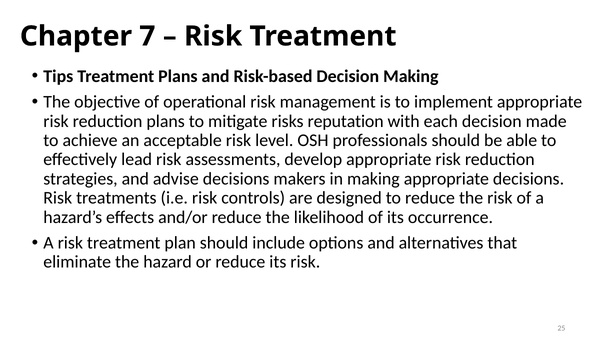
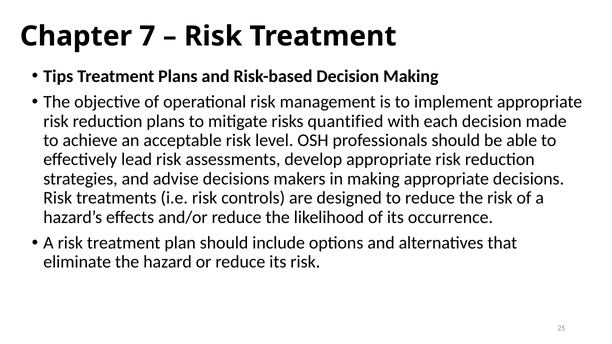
reputation: reputation -> quantified (345, 121)
